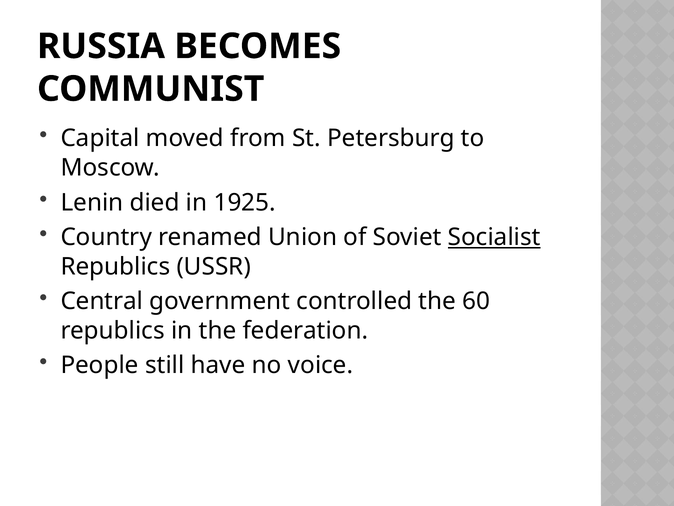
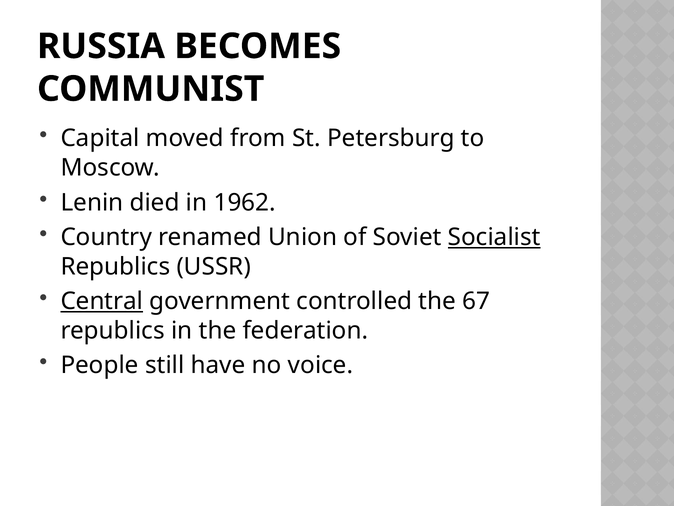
1925: 1925 -> 1962 (245, 202)
Central underline: none -> present (102, 301)
60: 60 -> 67 (476, 301)
